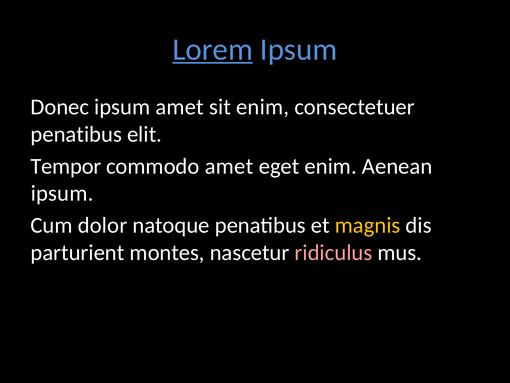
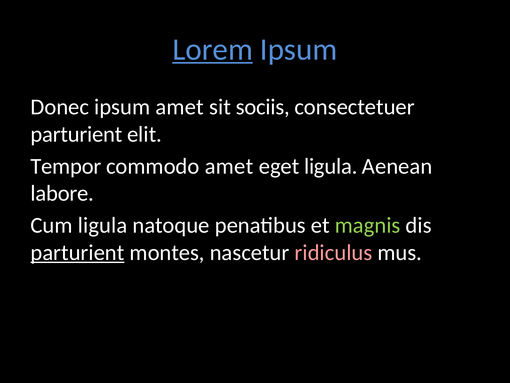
sit enim: enim -> sociis (263, 107)
penatibus: penatibus -> parturient (76, 134)
eget enim: enim -> ligula (331, 166)
ipsum: ipsum -> labore (62, 193)
Cum dolor: dolor -> ligula (103, 225)
magnis colour: yellow -> light green (368, 225)
parturient underline: none -> present (78, 252)
